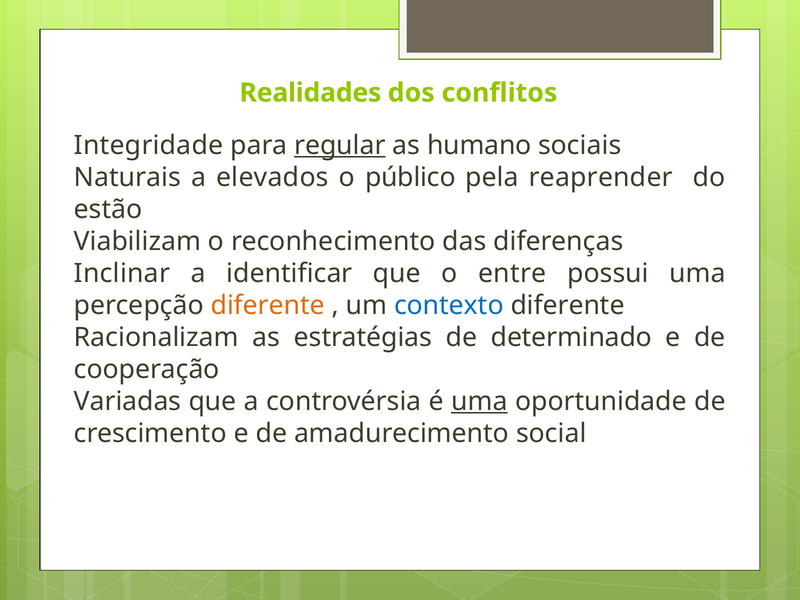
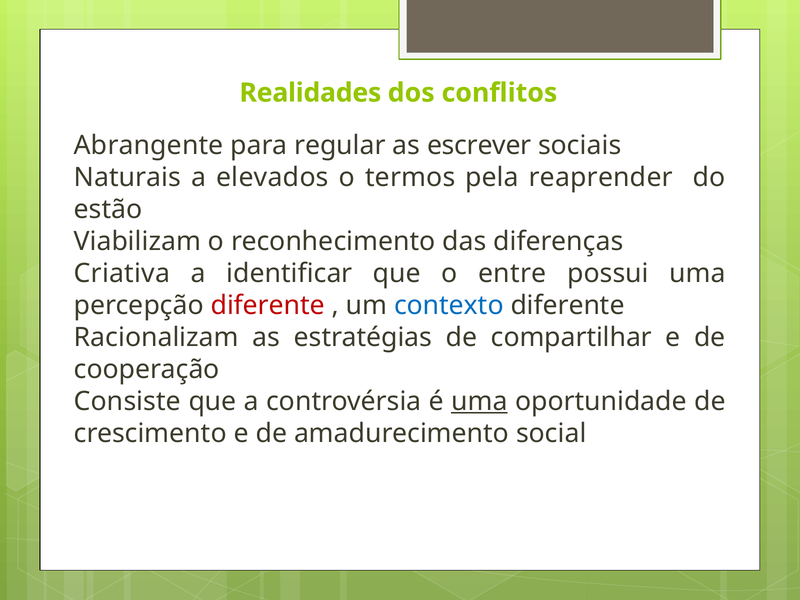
Integridade: Integridade -> Abrangente (149, 145)
regular underline: present -> none (340, 145)
humano: humano -> escrever (479, 145)
público: público -> termos (410, 177)
Inclinar: Inclinar -> Criativa (122, 273)
diferente colour: orange -> red (268, 305)
determinado: determinado -> compartilhar (571, 337)
Variadas: Variadas -> Consiste (127, 401)
